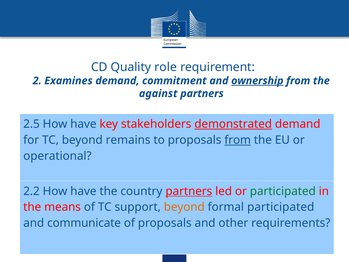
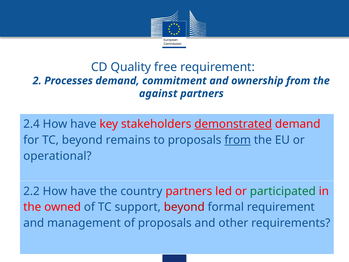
role: role -> free (166, 67)
Examines: Examines -> Processes (69, 81)
ownership underline: present -> none (257, 81)
2.5: 2.5 -> 2.4 (32, 124)
partners underline: present -> none (189, 191)
means: means -> owned (63, 207)
beyond colour: orange -> red (184, 207)
formal participated: participated -> requirement (281, 207)
communicate: communicate -> management (84, 223)
